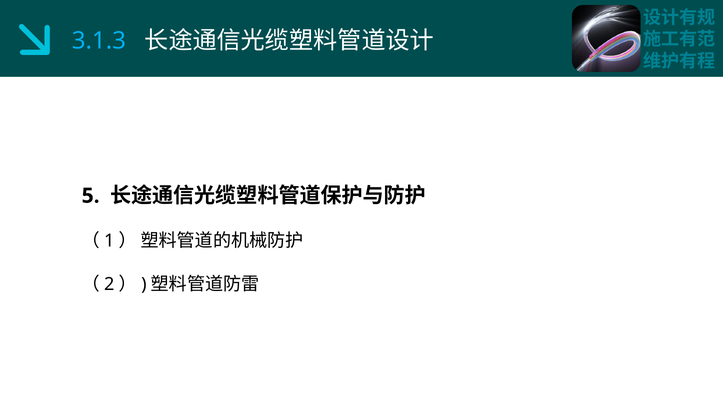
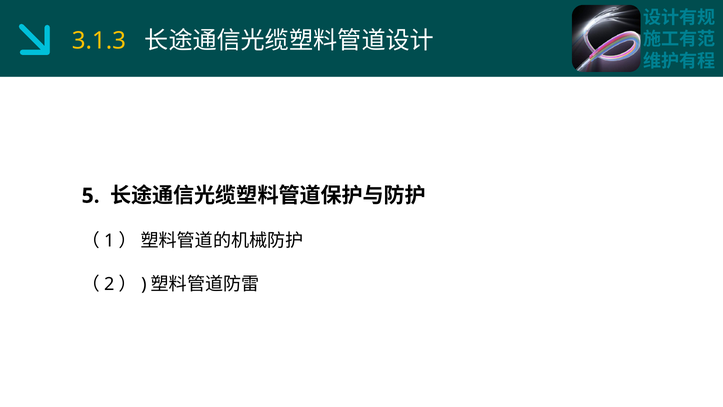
3.1.3 colour: light blue -> yellow (99, 41)
